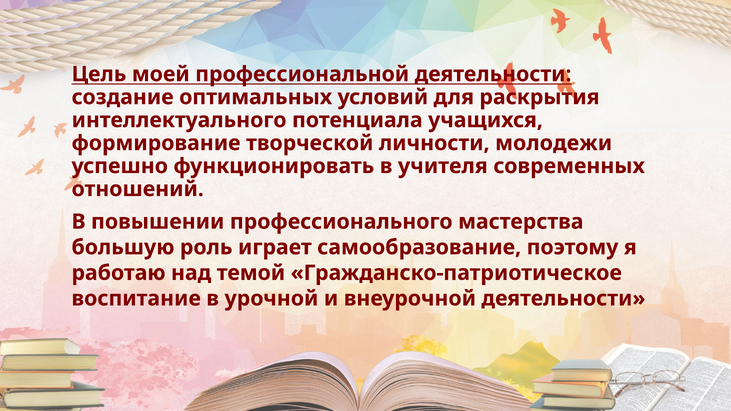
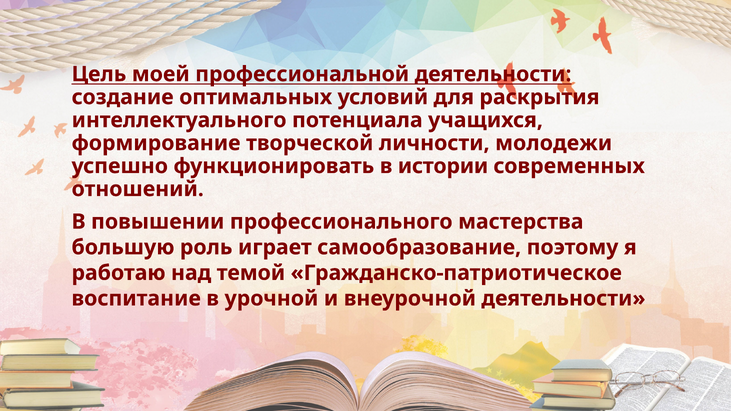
учителя: учителя -> истории (443, 166)
